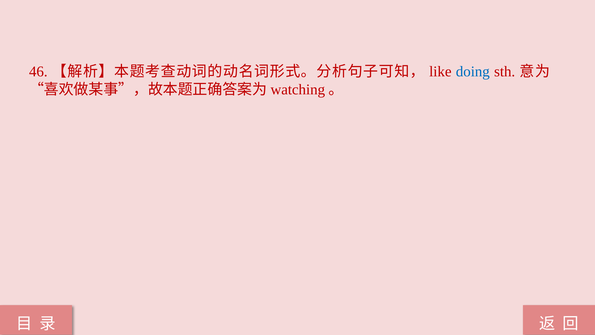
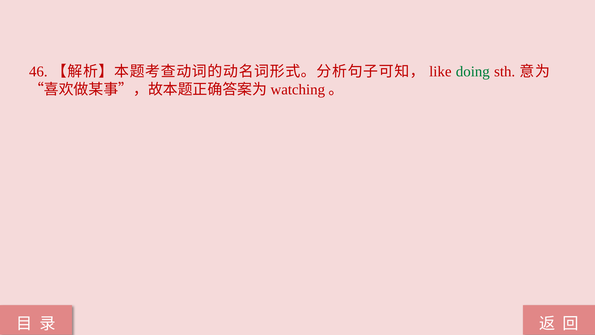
doing colour: blue -> green (473, 72)
